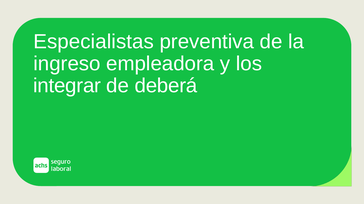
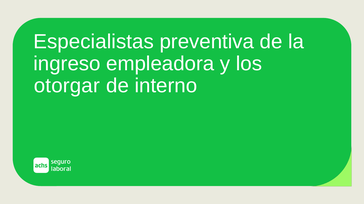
integrar: integrar -> otorgar (67, 86)
deberá: deberá -> interno (166, 86)
